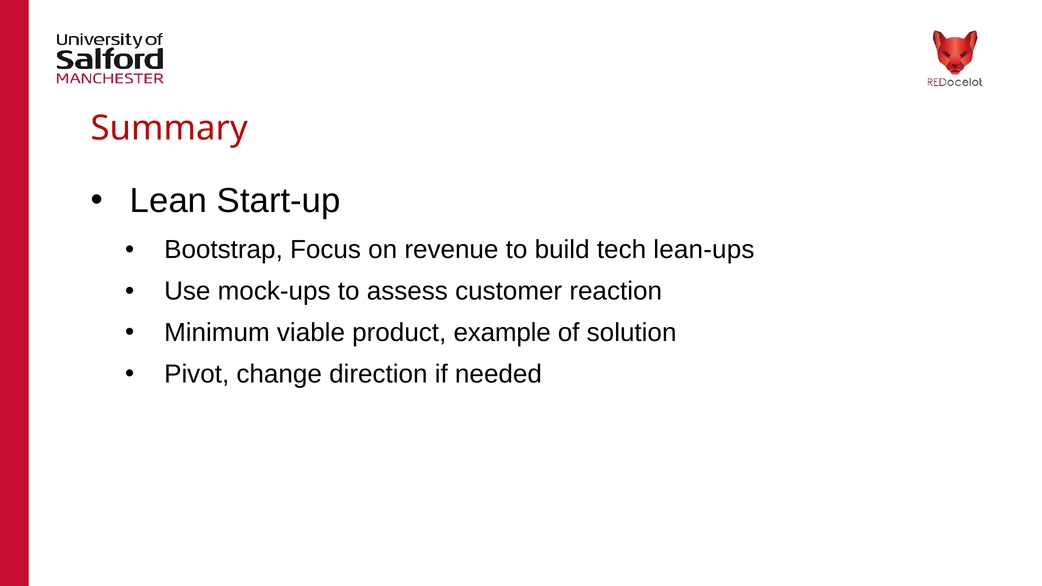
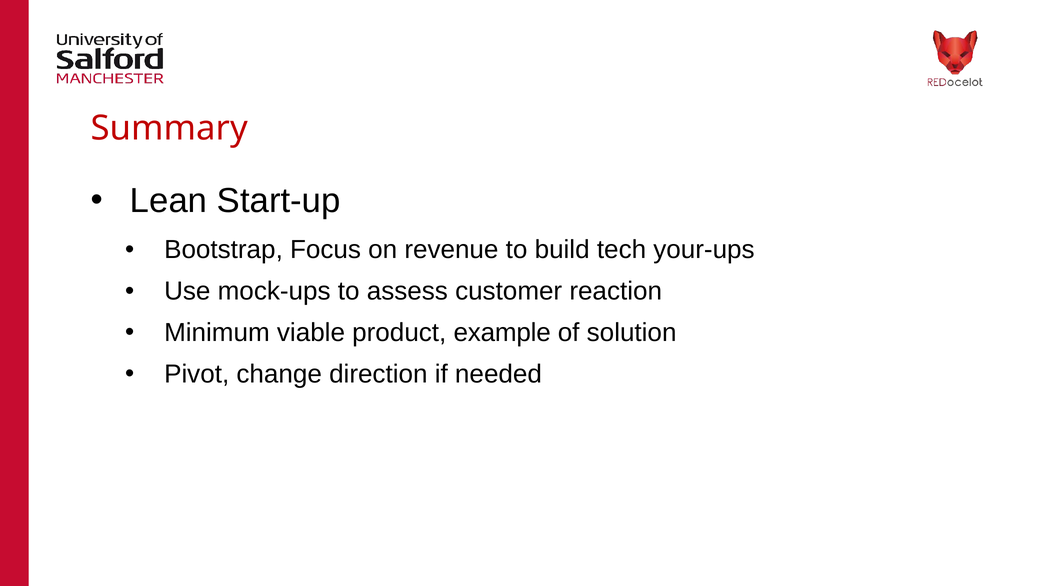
lean-ups: lean-ups -> your-ups (704, 250)
